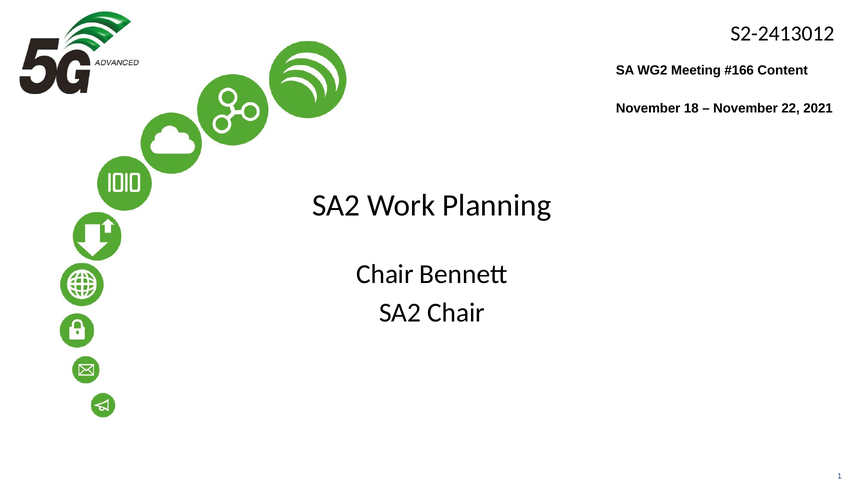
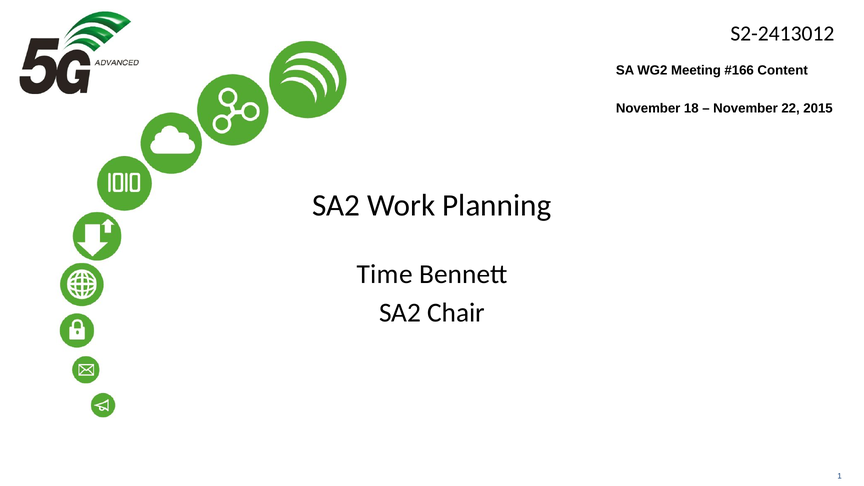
2021: 2021 -> 2015 (818, 108)
Chair: Chair -> Time (385, 274)
